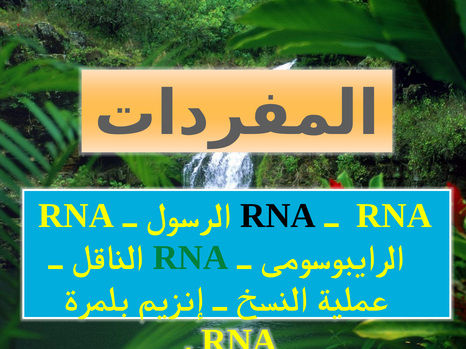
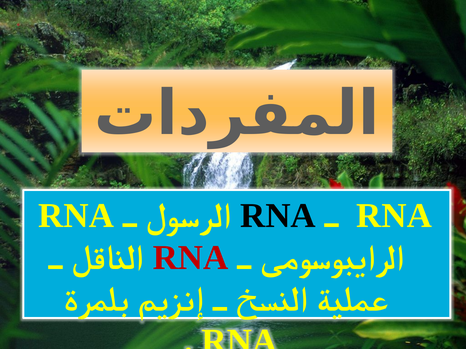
RNA colour: green -> red (191, 258)
